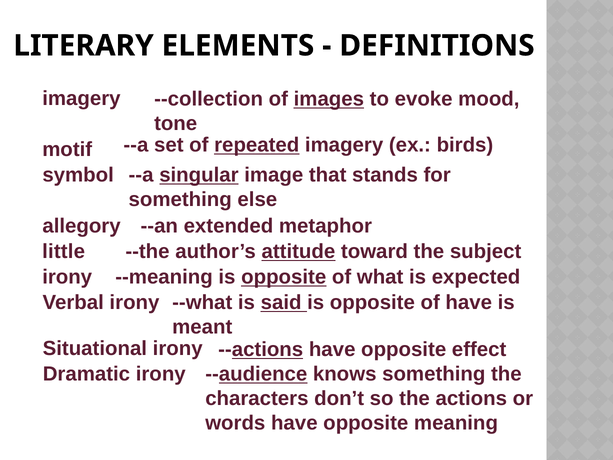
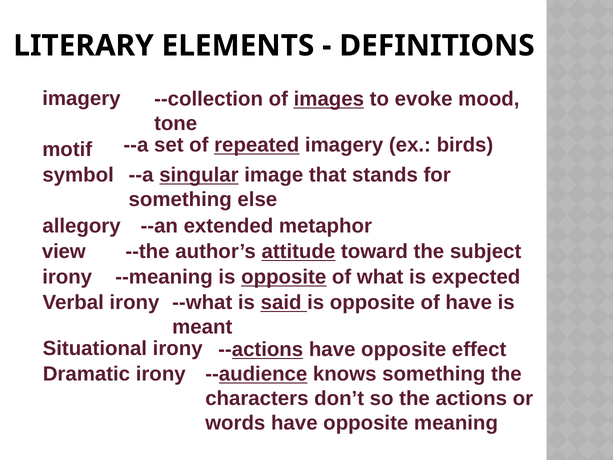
little: little -> view (64, 251)
